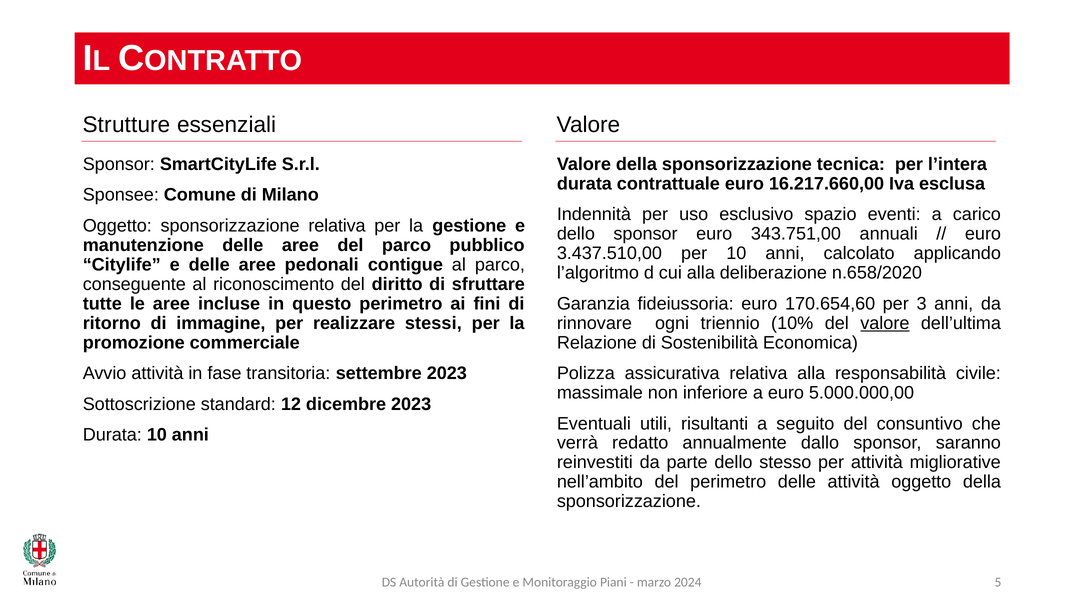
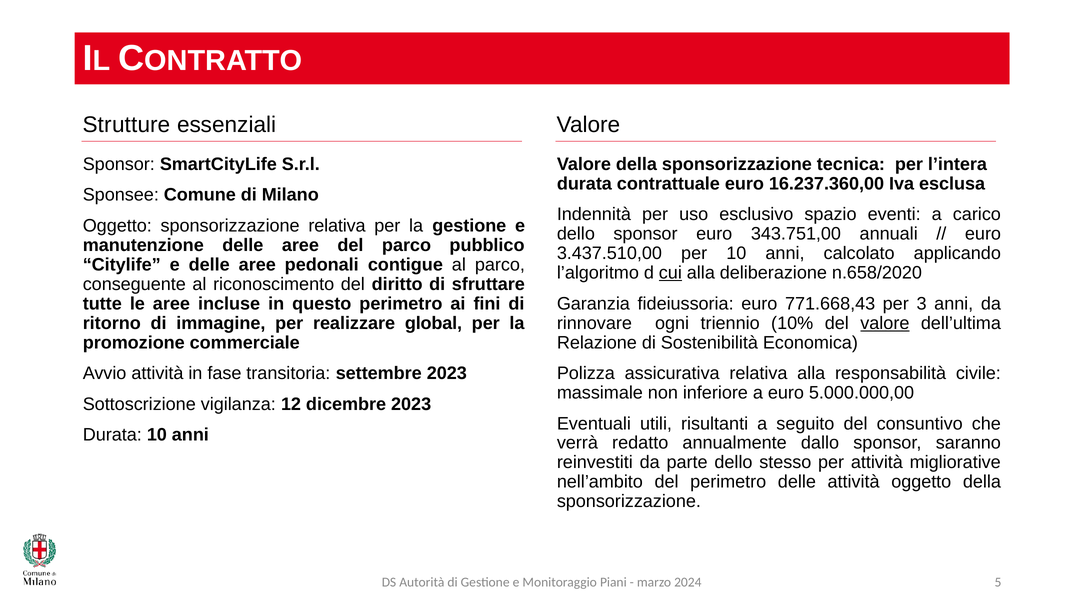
16.217.660,00: 16.217.660,00 -> 16.237.360,00 (827, 184)
cui underline: none -> present (670, 273)
170.654,60: 170.654,60 -> 771.668,43 (830, 303)
stessi: stessi -> global (433, 323)
standard: standard -> vigilanza (238, 404)
